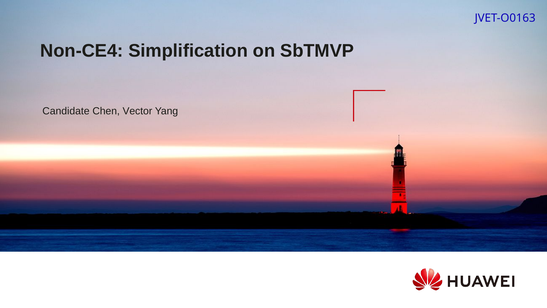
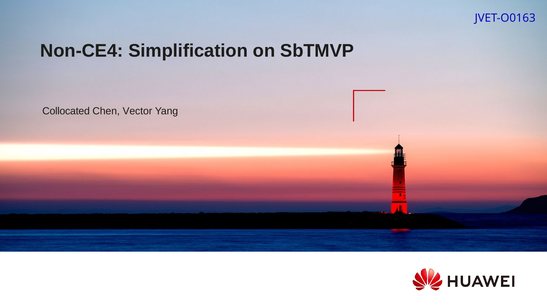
Candidate: Candidate -> Collocated (66, 111)
